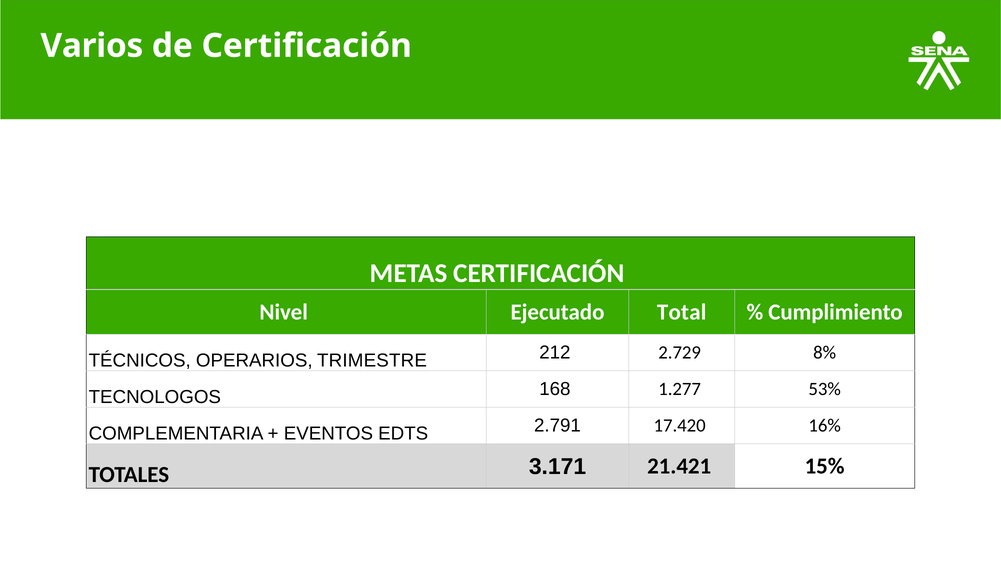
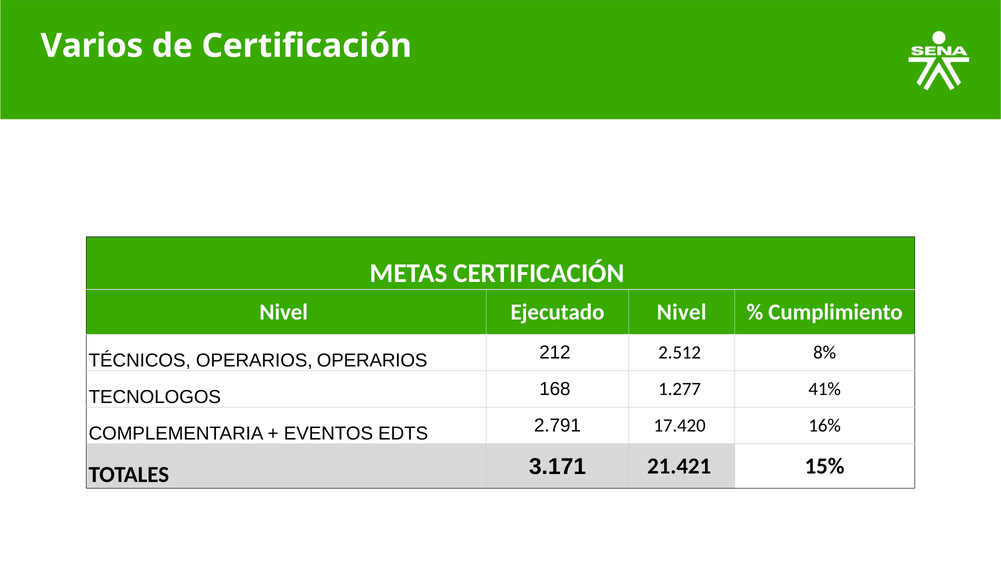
Ejecutado Total: Total -> Nivel (682, 312)
OPERARIOS TRIMESTRE: TRIMESTRE -> OPERARIOS (372, 361)
2.729: 2.729 -> 2.512 (680, 353)
53%: 53% -> 41% (825, 389)
